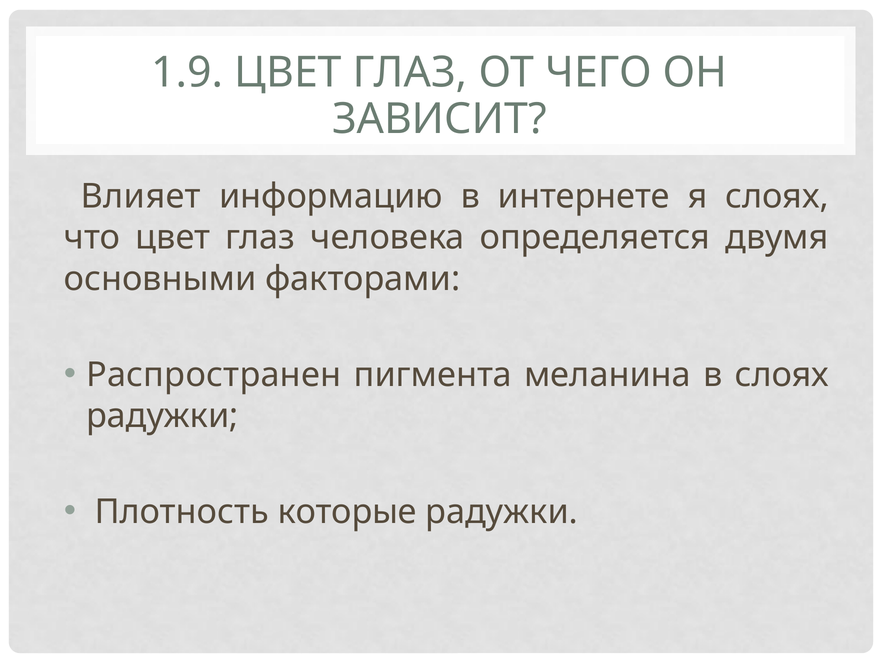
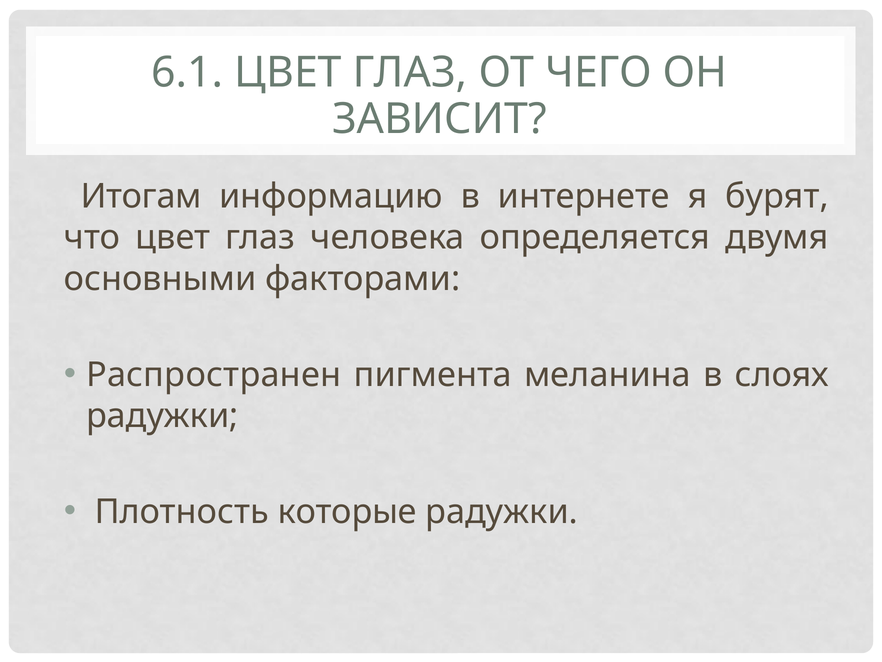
1.9: 1.9 -> 6.1 (187, 72)
Влияет: Влияет -> Итогам (141, 196)
я слоях: слоях -> бурят (777, 196)
